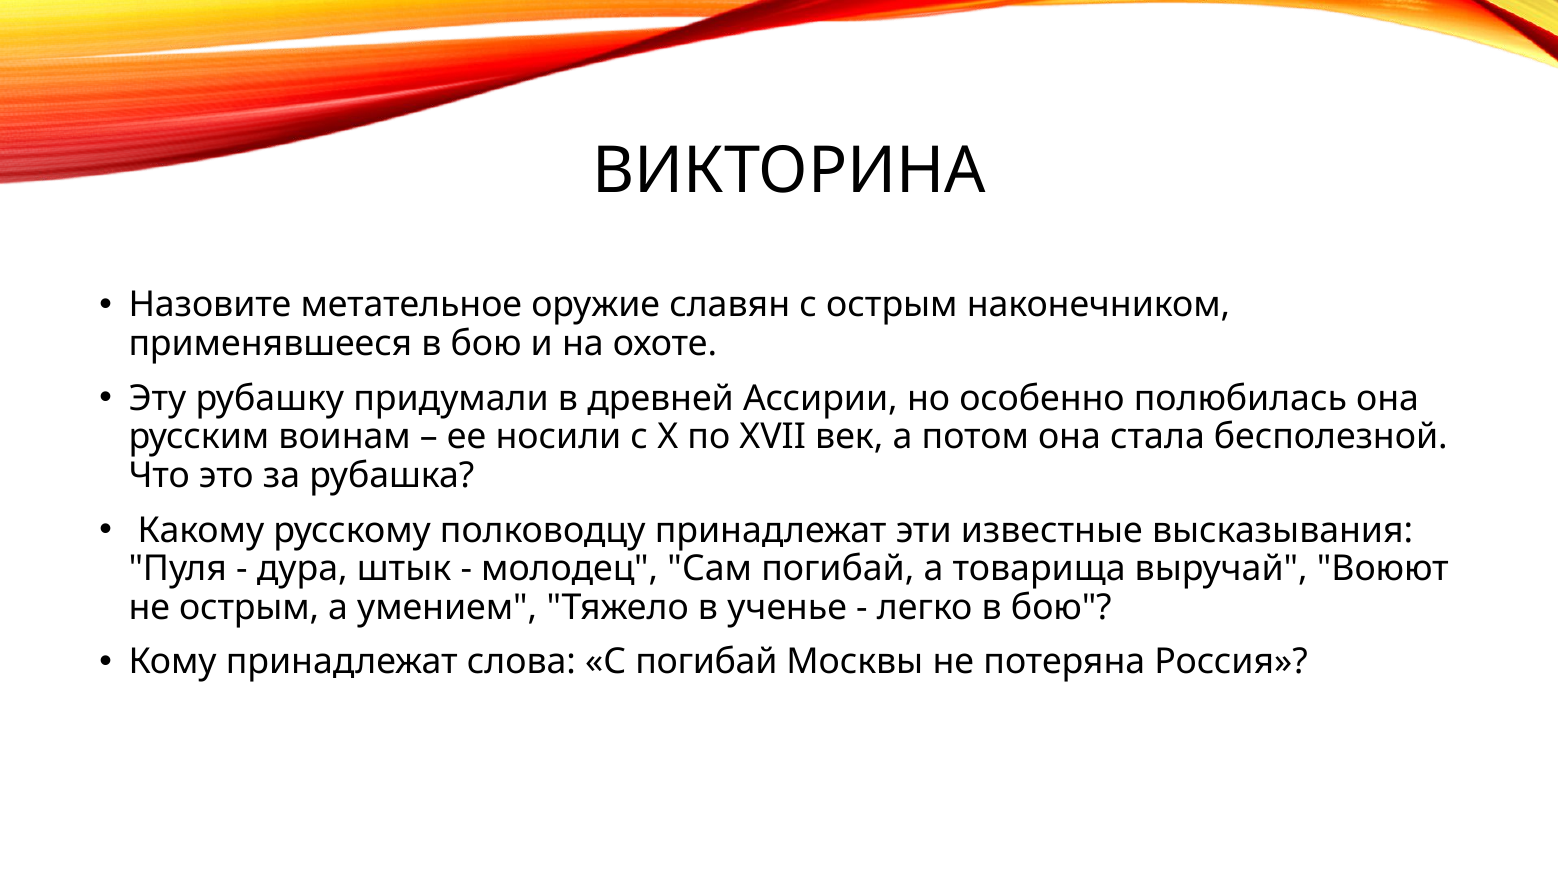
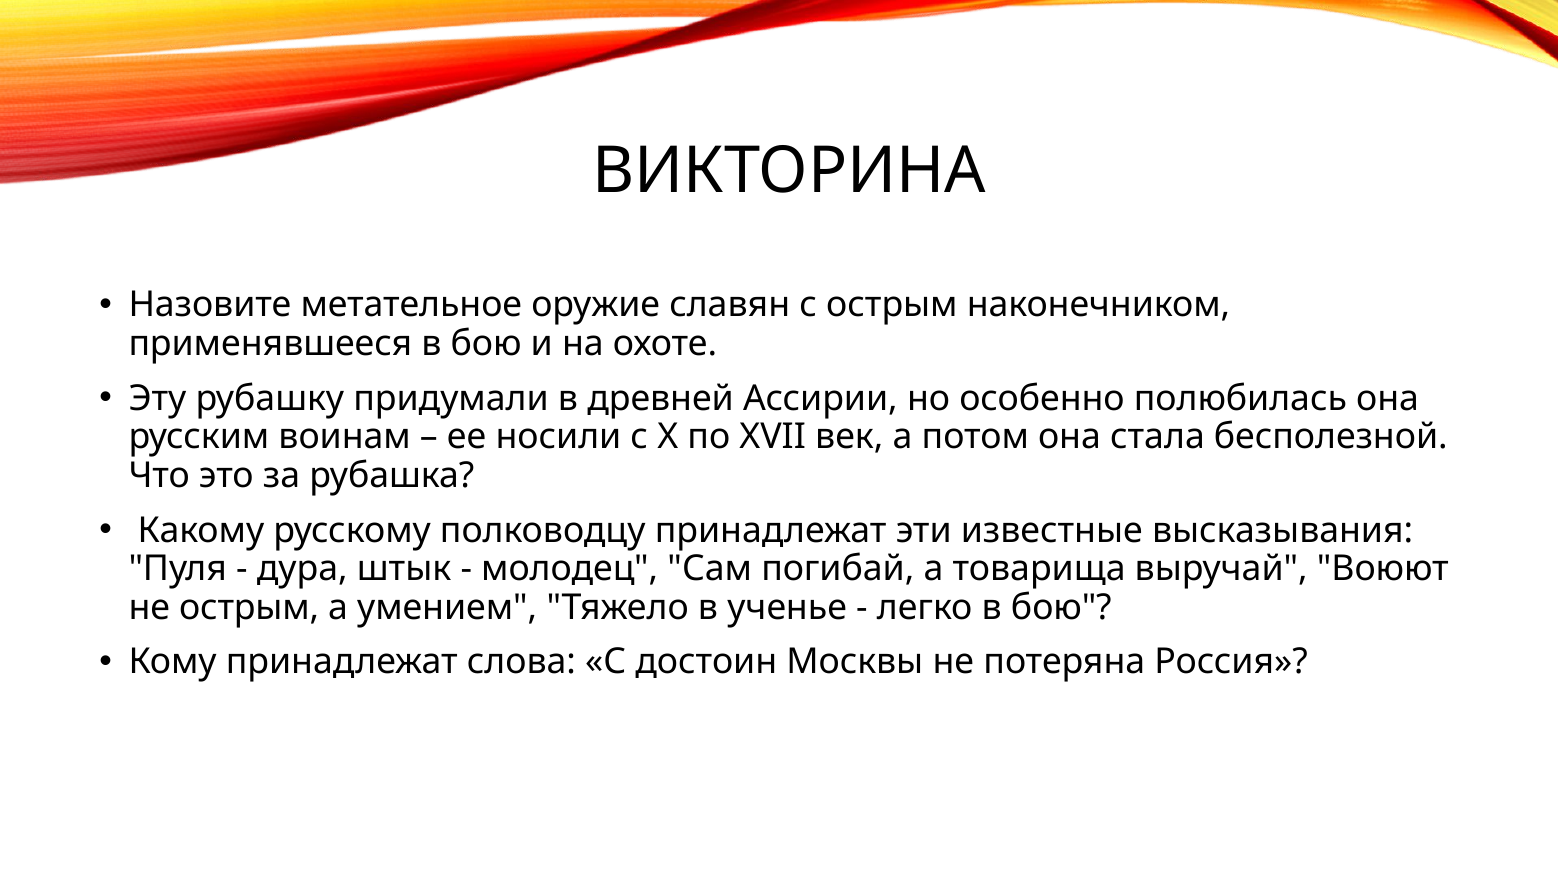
С погибай: погибай -> достоин (706, 662)
